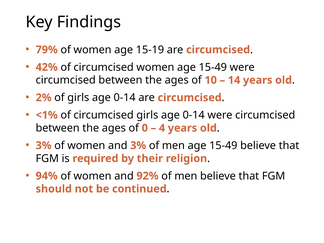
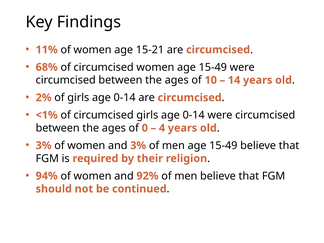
79%: 79% -> 11% (47, 50)
15-19: 15-19 -> 15-21 (150, 50)
42%: 42% -> 68% (47, 67)
